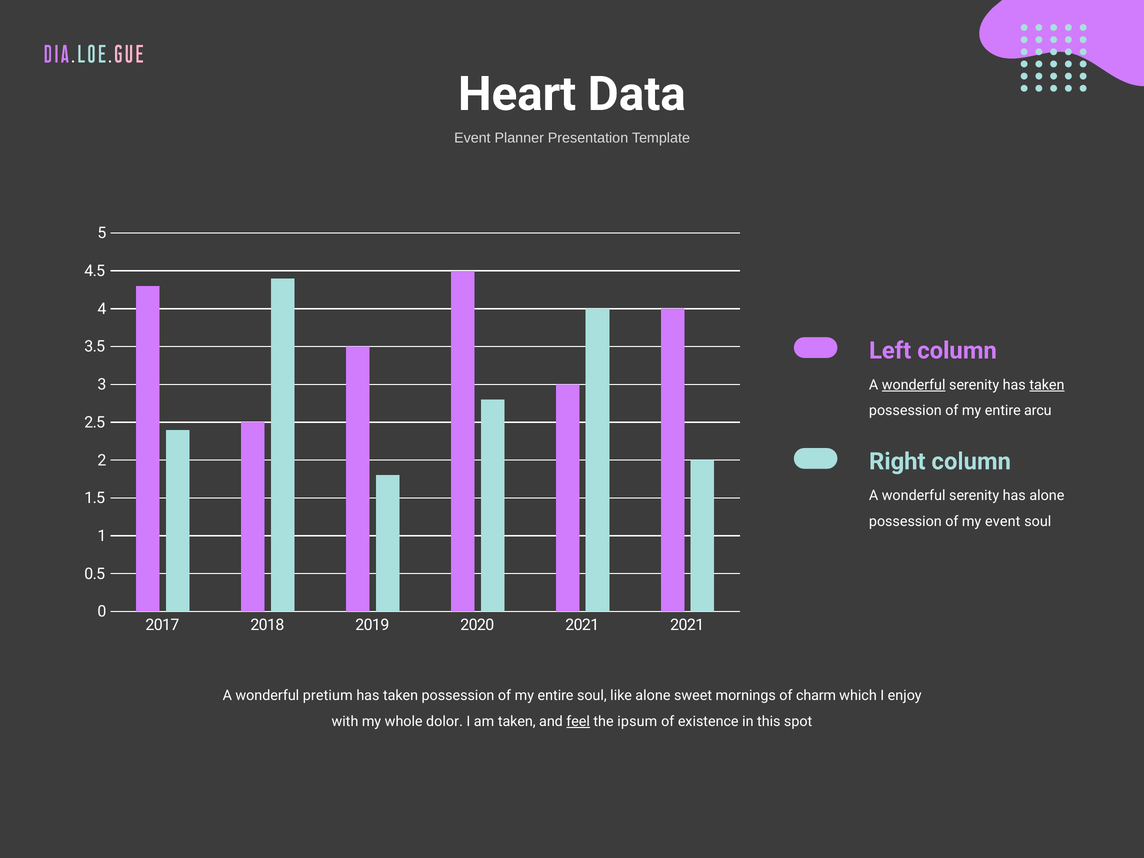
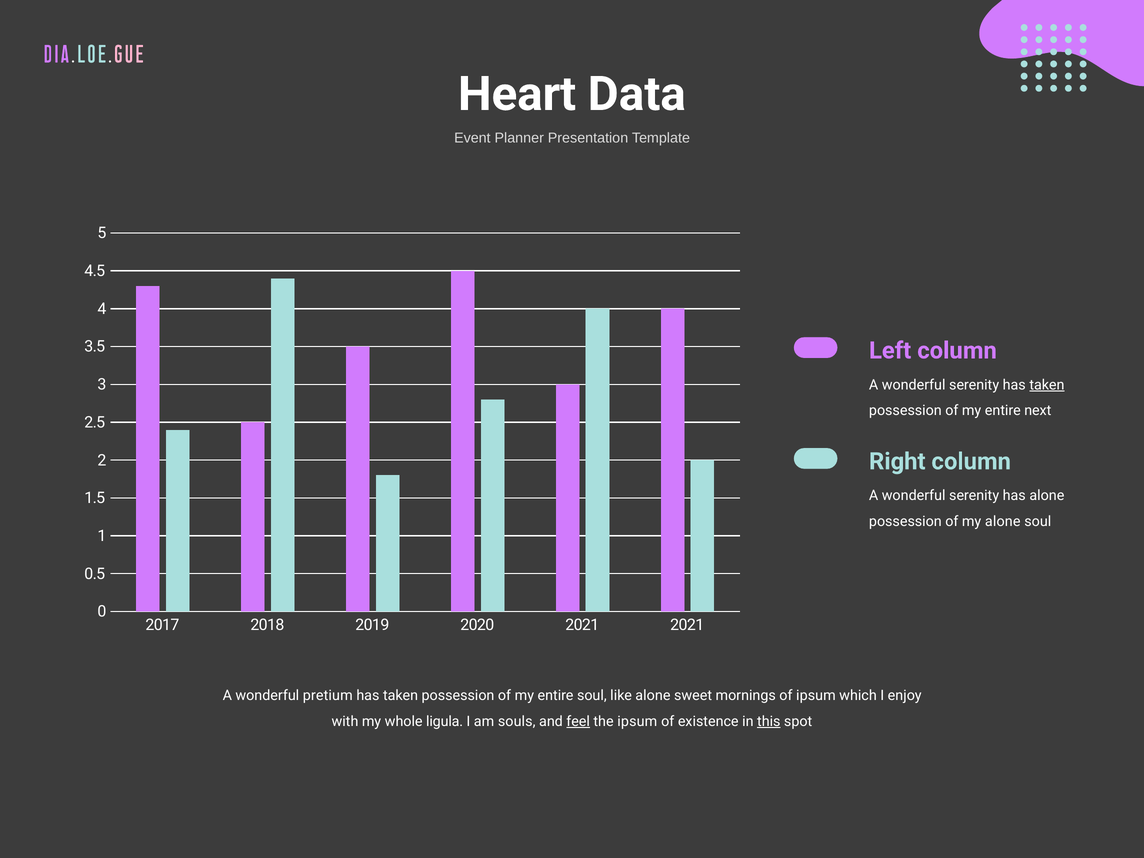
wonderful underline: present -> none (914, 385)
arcu: arcu -> next (1038, 411)
my event: event -> alone (1003, 521)
of charm: charm -> ipsum (816, 696)
dolor: dolor -> ligula (445, 721)
am taken: taken -> souls (517, 721)
this underline: none -> present (769, 721)
